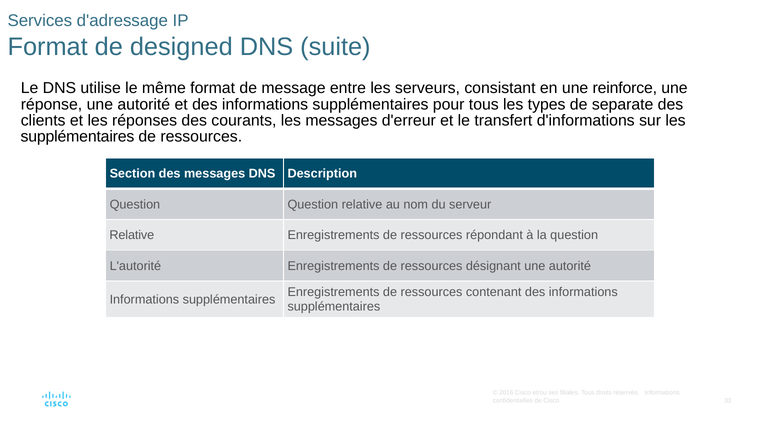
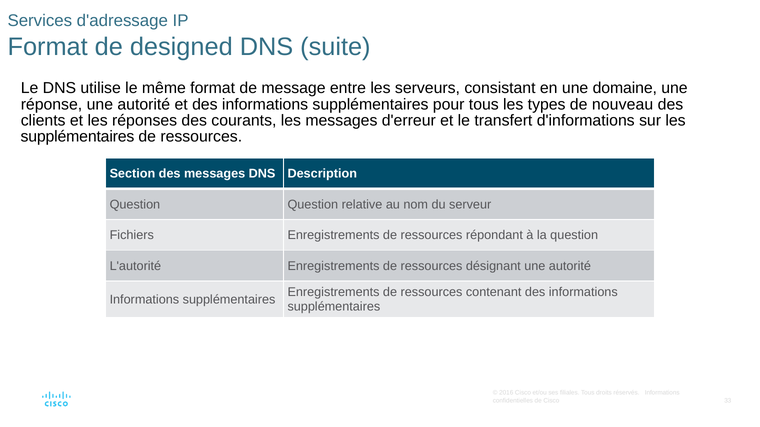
reinforce: reinforce -> domaine (625, 88)
separate: separate -> nouveau (623, 105)
Relative: Relative -> Fichiers (132, 235)
